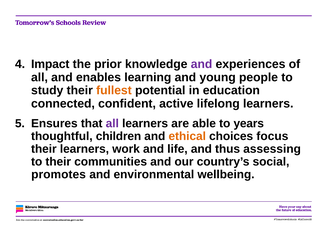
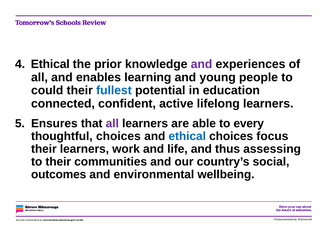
Impact: Impact -> Ethical (50, 64)
study: study -> could (47, 90)
fullest colour: orange -> blue (114, 90)
years: years -> every (249, 123)
thoughtful children: children -> choices (118, 136)
ethical colour: orange -> blue (187, 136)
promotes: promotes -> outcomes (59, 174)
